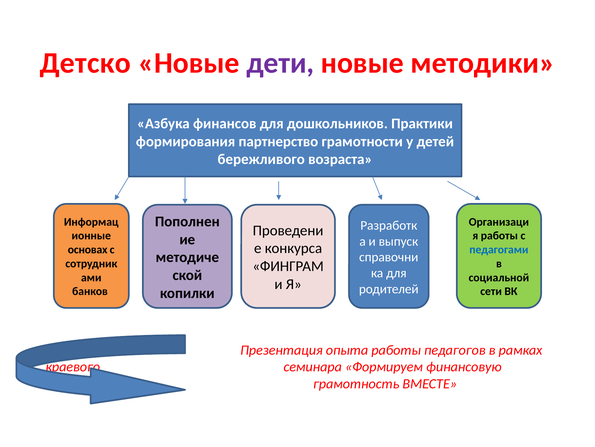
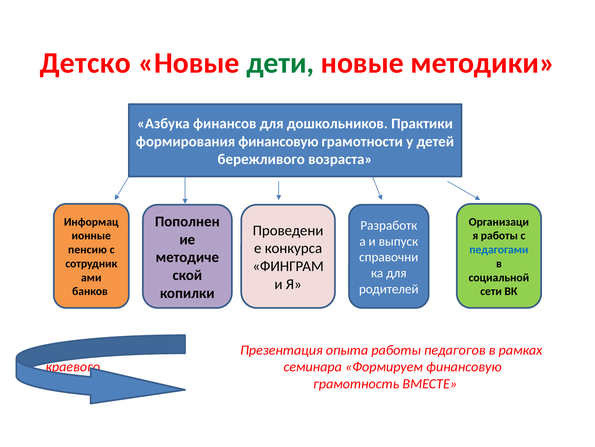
дети colour: purple -> green (280, 63)
формирования партнерство: партнерство -> финансовую (278, 141)
основах: основах -> пенсию (87, 249)
